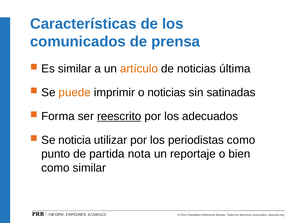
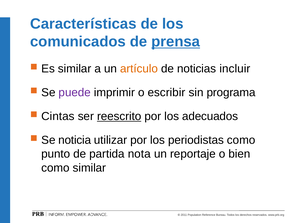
prensa underline: none -> present (176, 42)
última: última -> incluir (235, 69)
puede colour: orange -> purple (75, 92)
o noticias: noticias -> escribir (166, 92)
satinadas: satinadas -> programa (231, 92)
Forma: Forma -> Cintas (58, 116)
